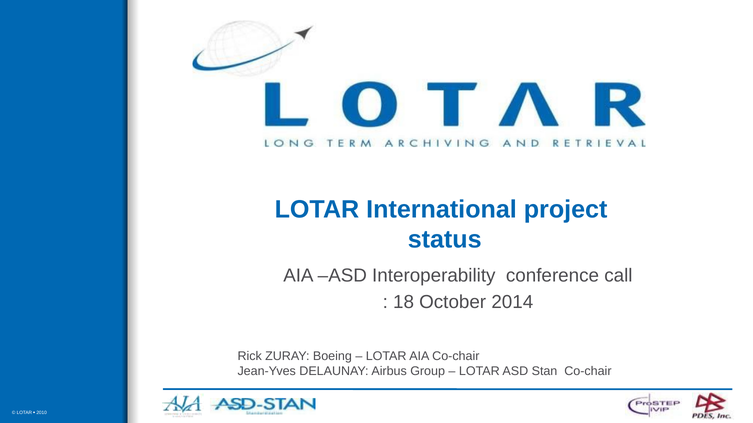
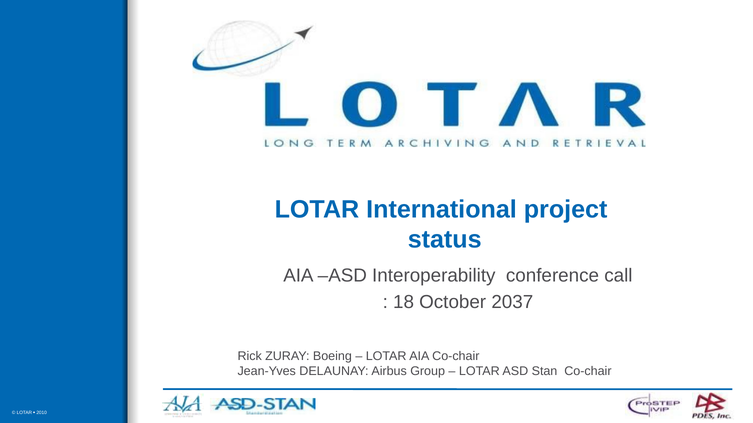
2014: 2014 -> 2037 (512, 302)
